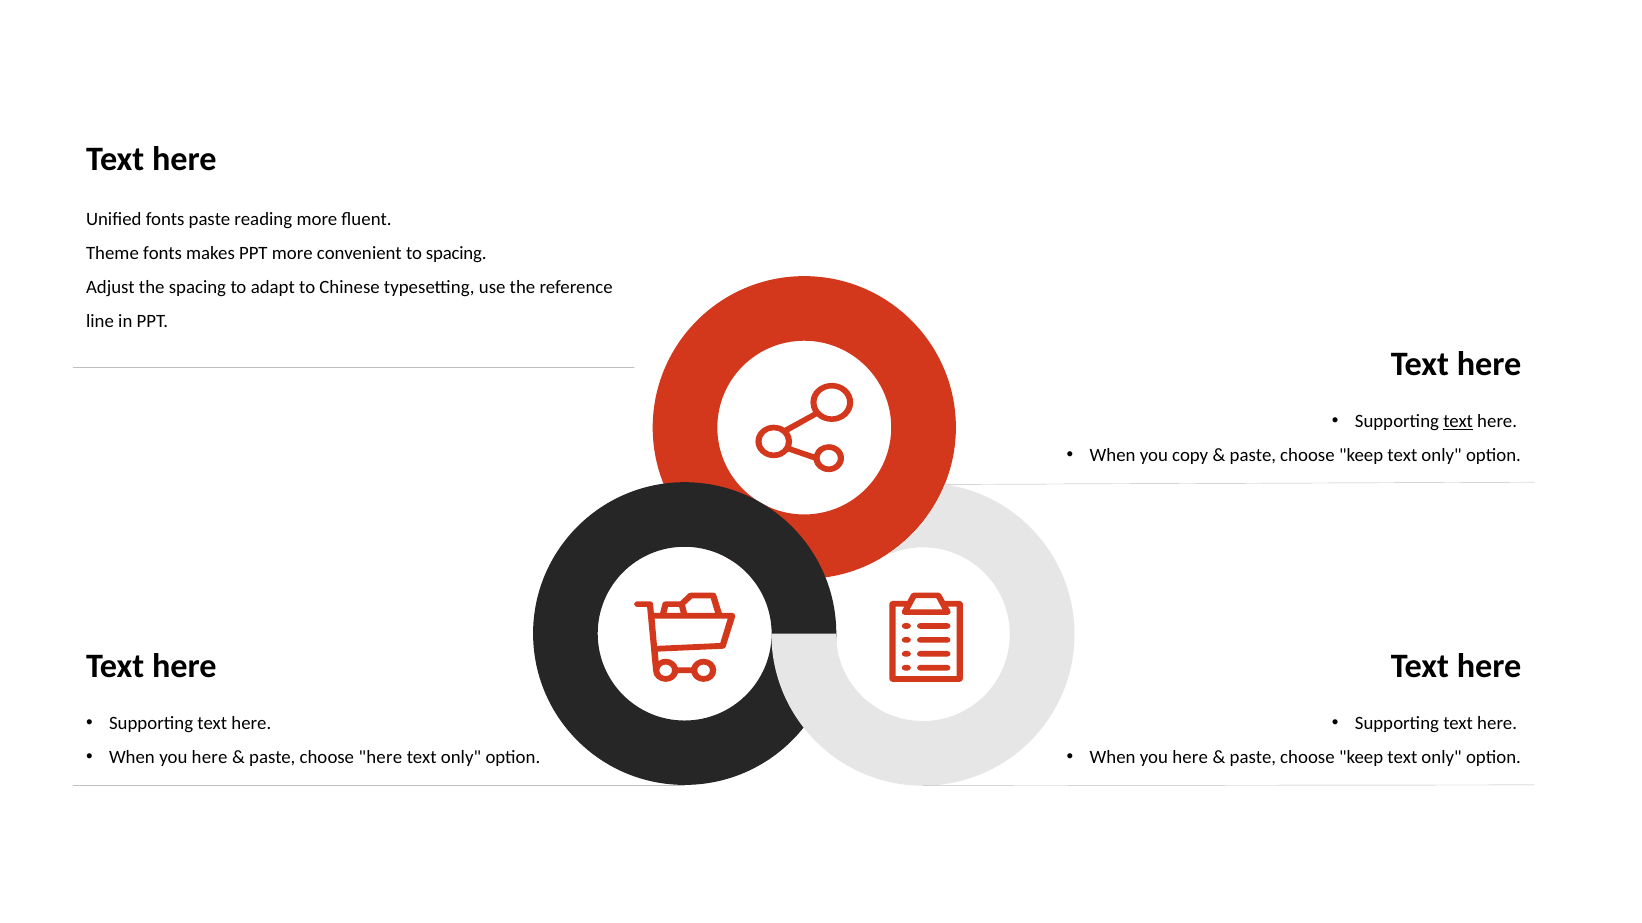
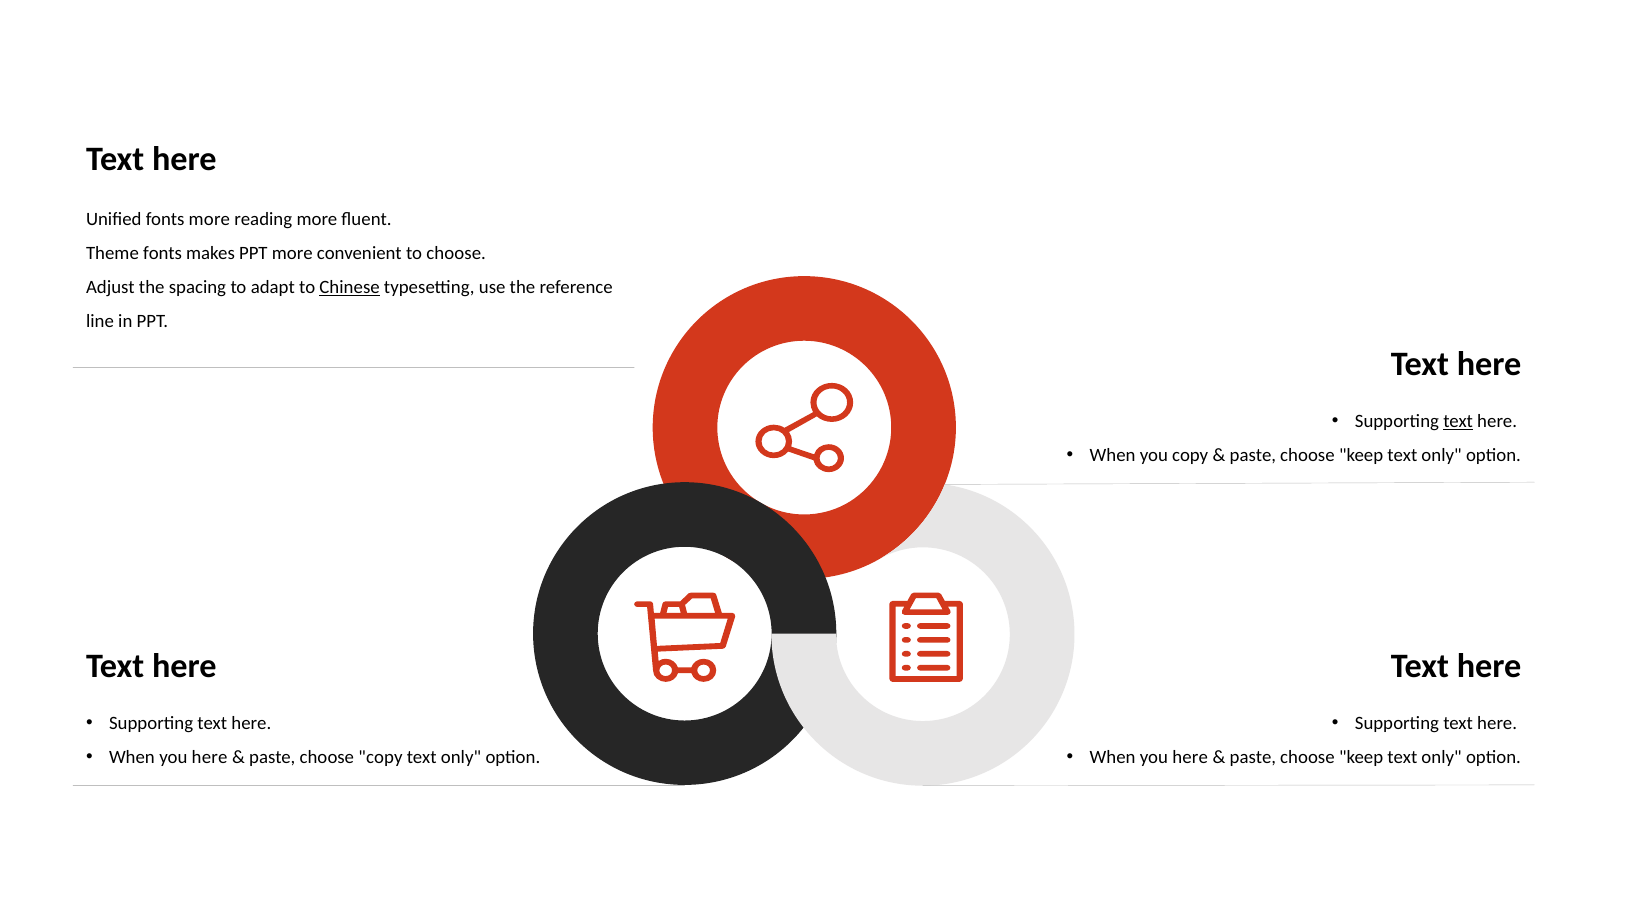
fonts paste: paste -> more (209, 220)
to spacing: spacing -> choose (456, 254)
Chinese underline: none -> present (350, 288)
choose here: here -> copy (380, 758)
